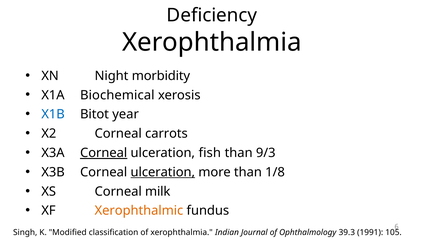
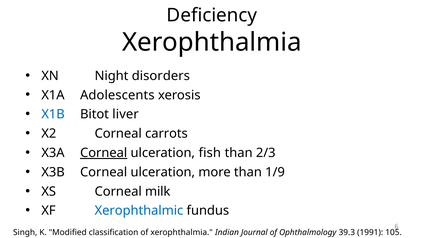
morbidity: morbidity -> disorders (161, 76)
Biochemical: Biochemical -> Adolescents (117, 95)
year: year -> liver (126, 115)
9/3: 9/3 -> 2/3 (266, 153)
ulceration underline: present -> none (163, 173)
1/8: 1/8 -> 1/9 (275, 173)
Xerophthalmic colour: orange -> blue (139, 211)
